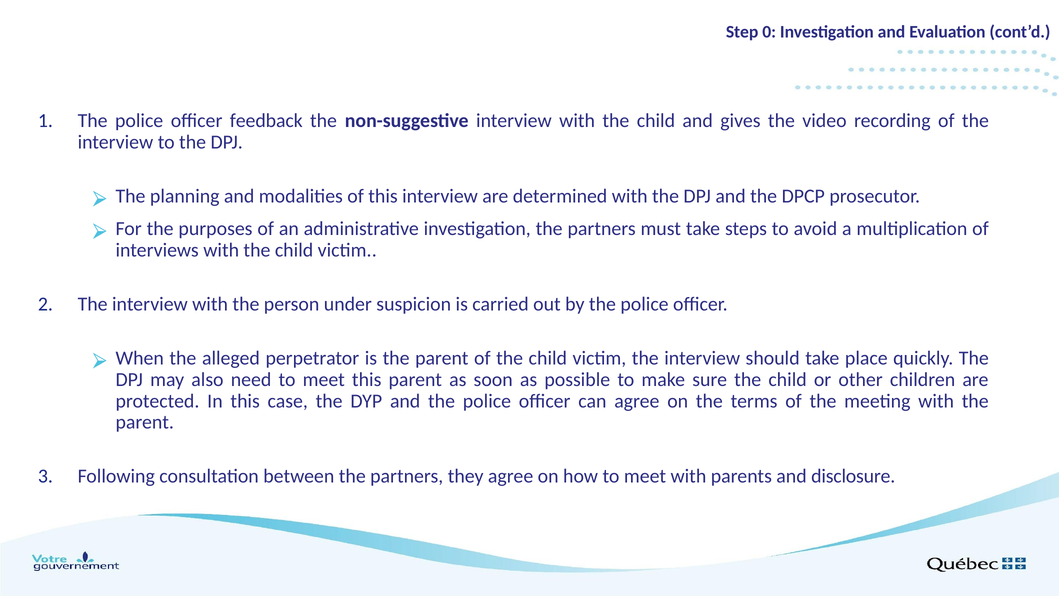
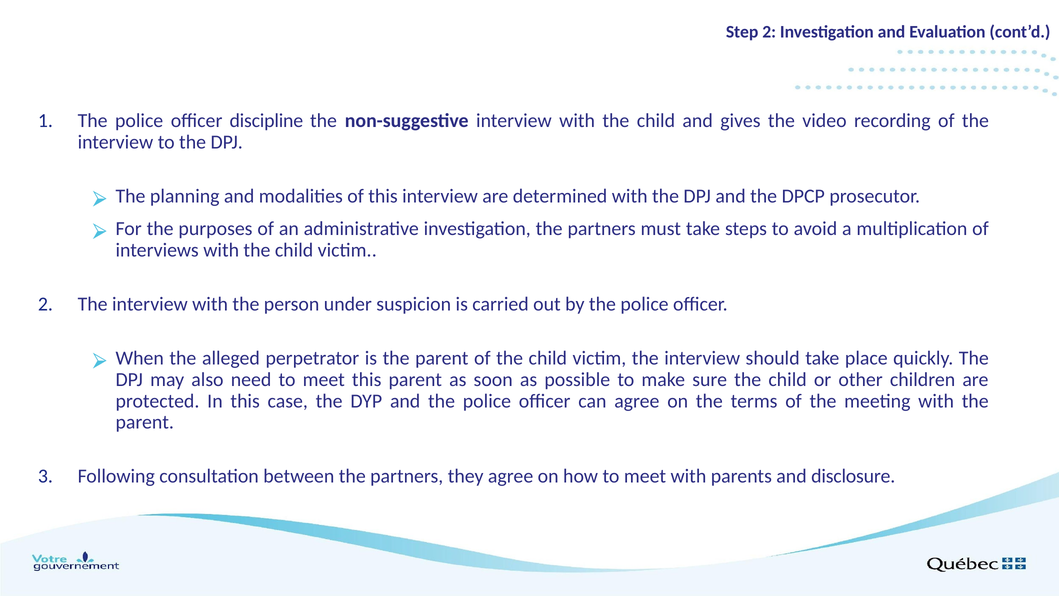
Step 0: 0 -> 2 (769, 32)
feedback: feedback -> discipline (266, 121)
